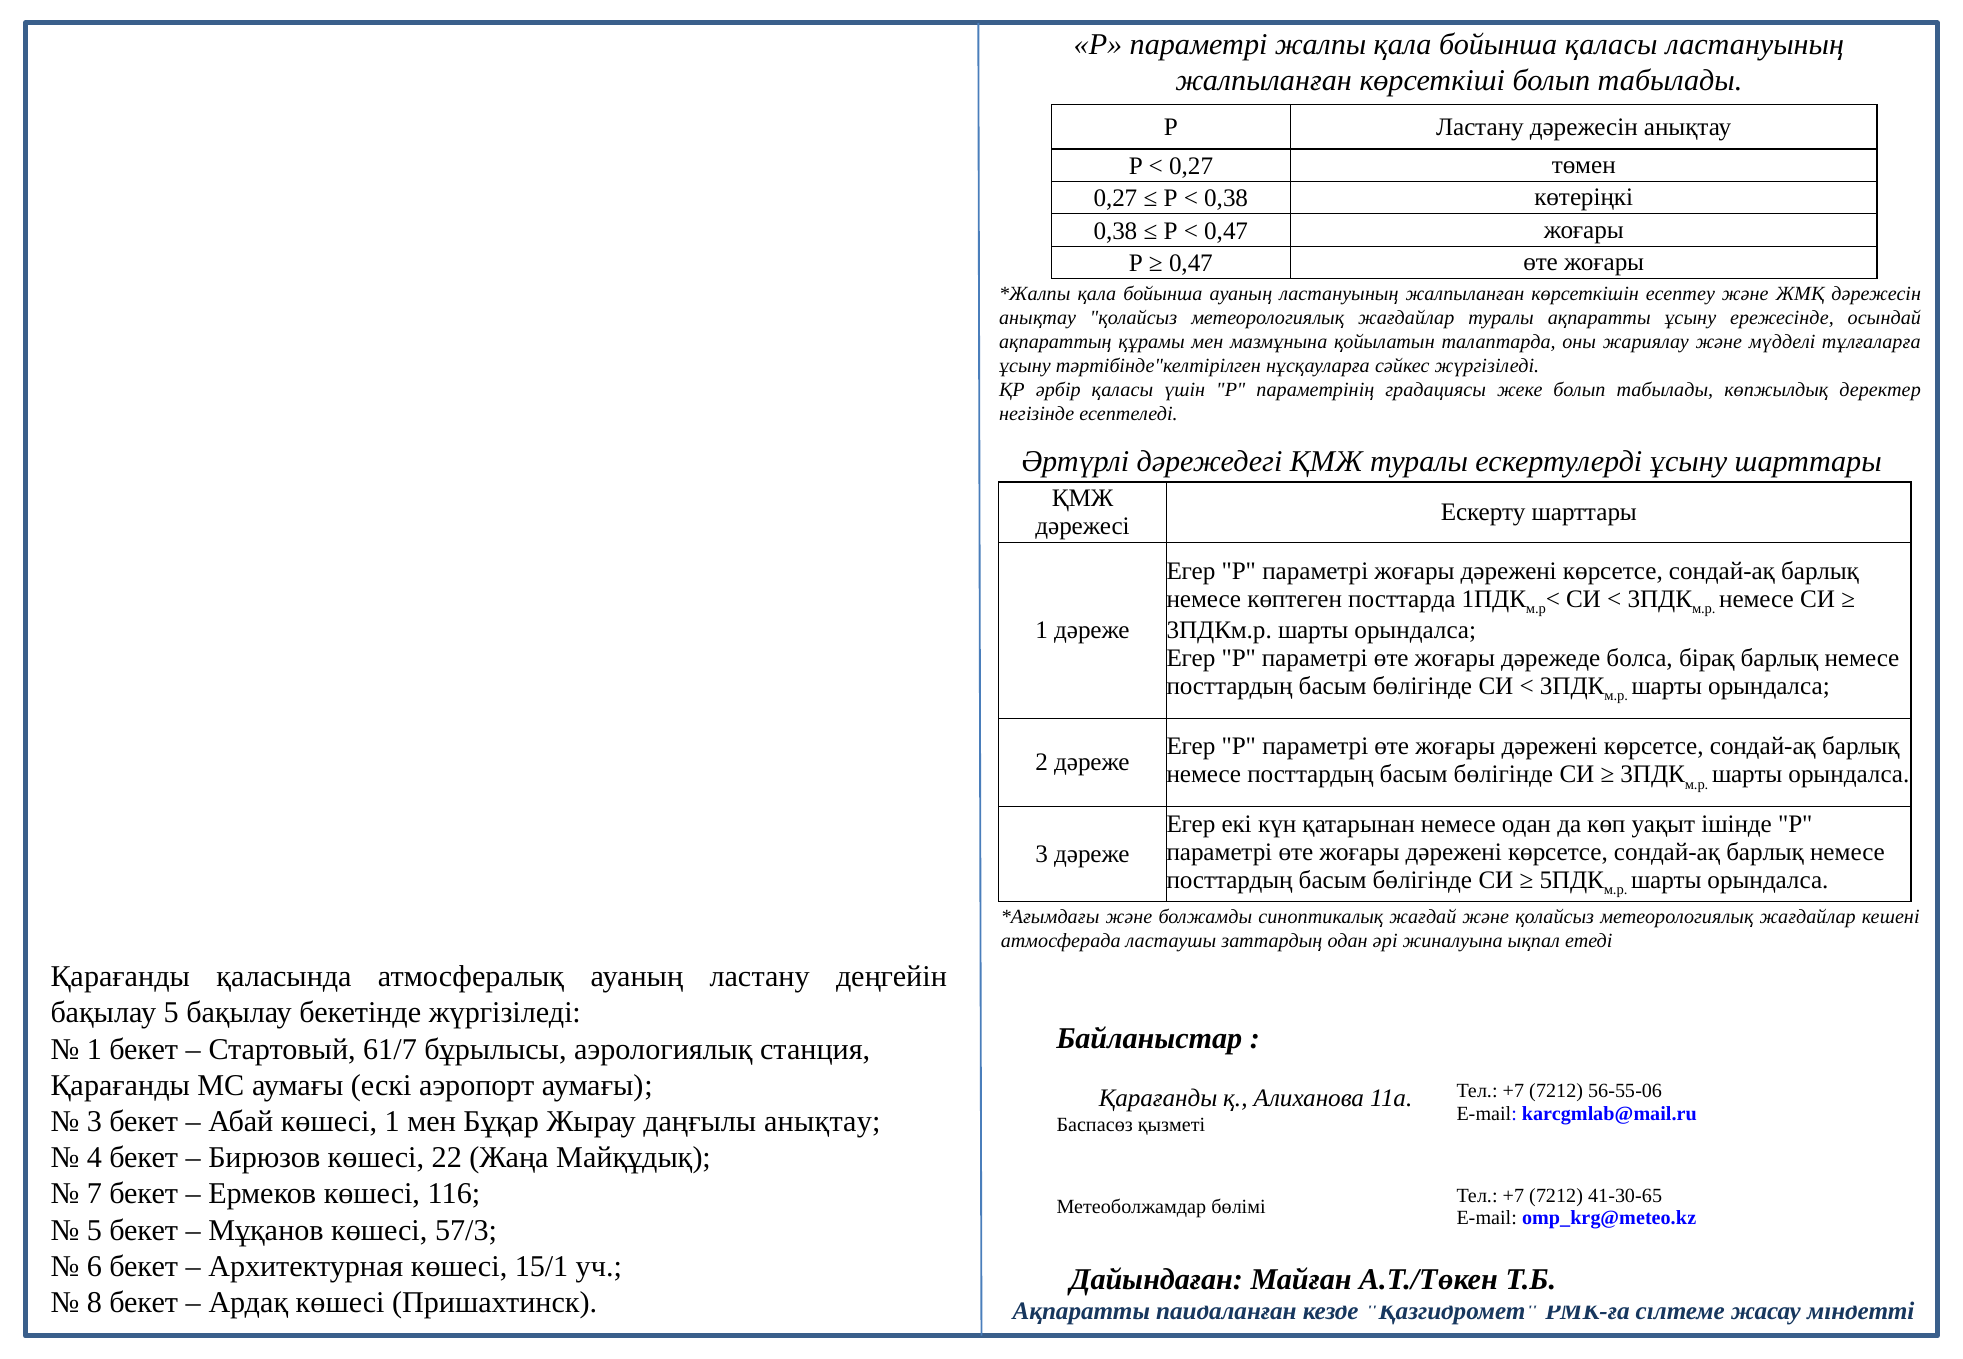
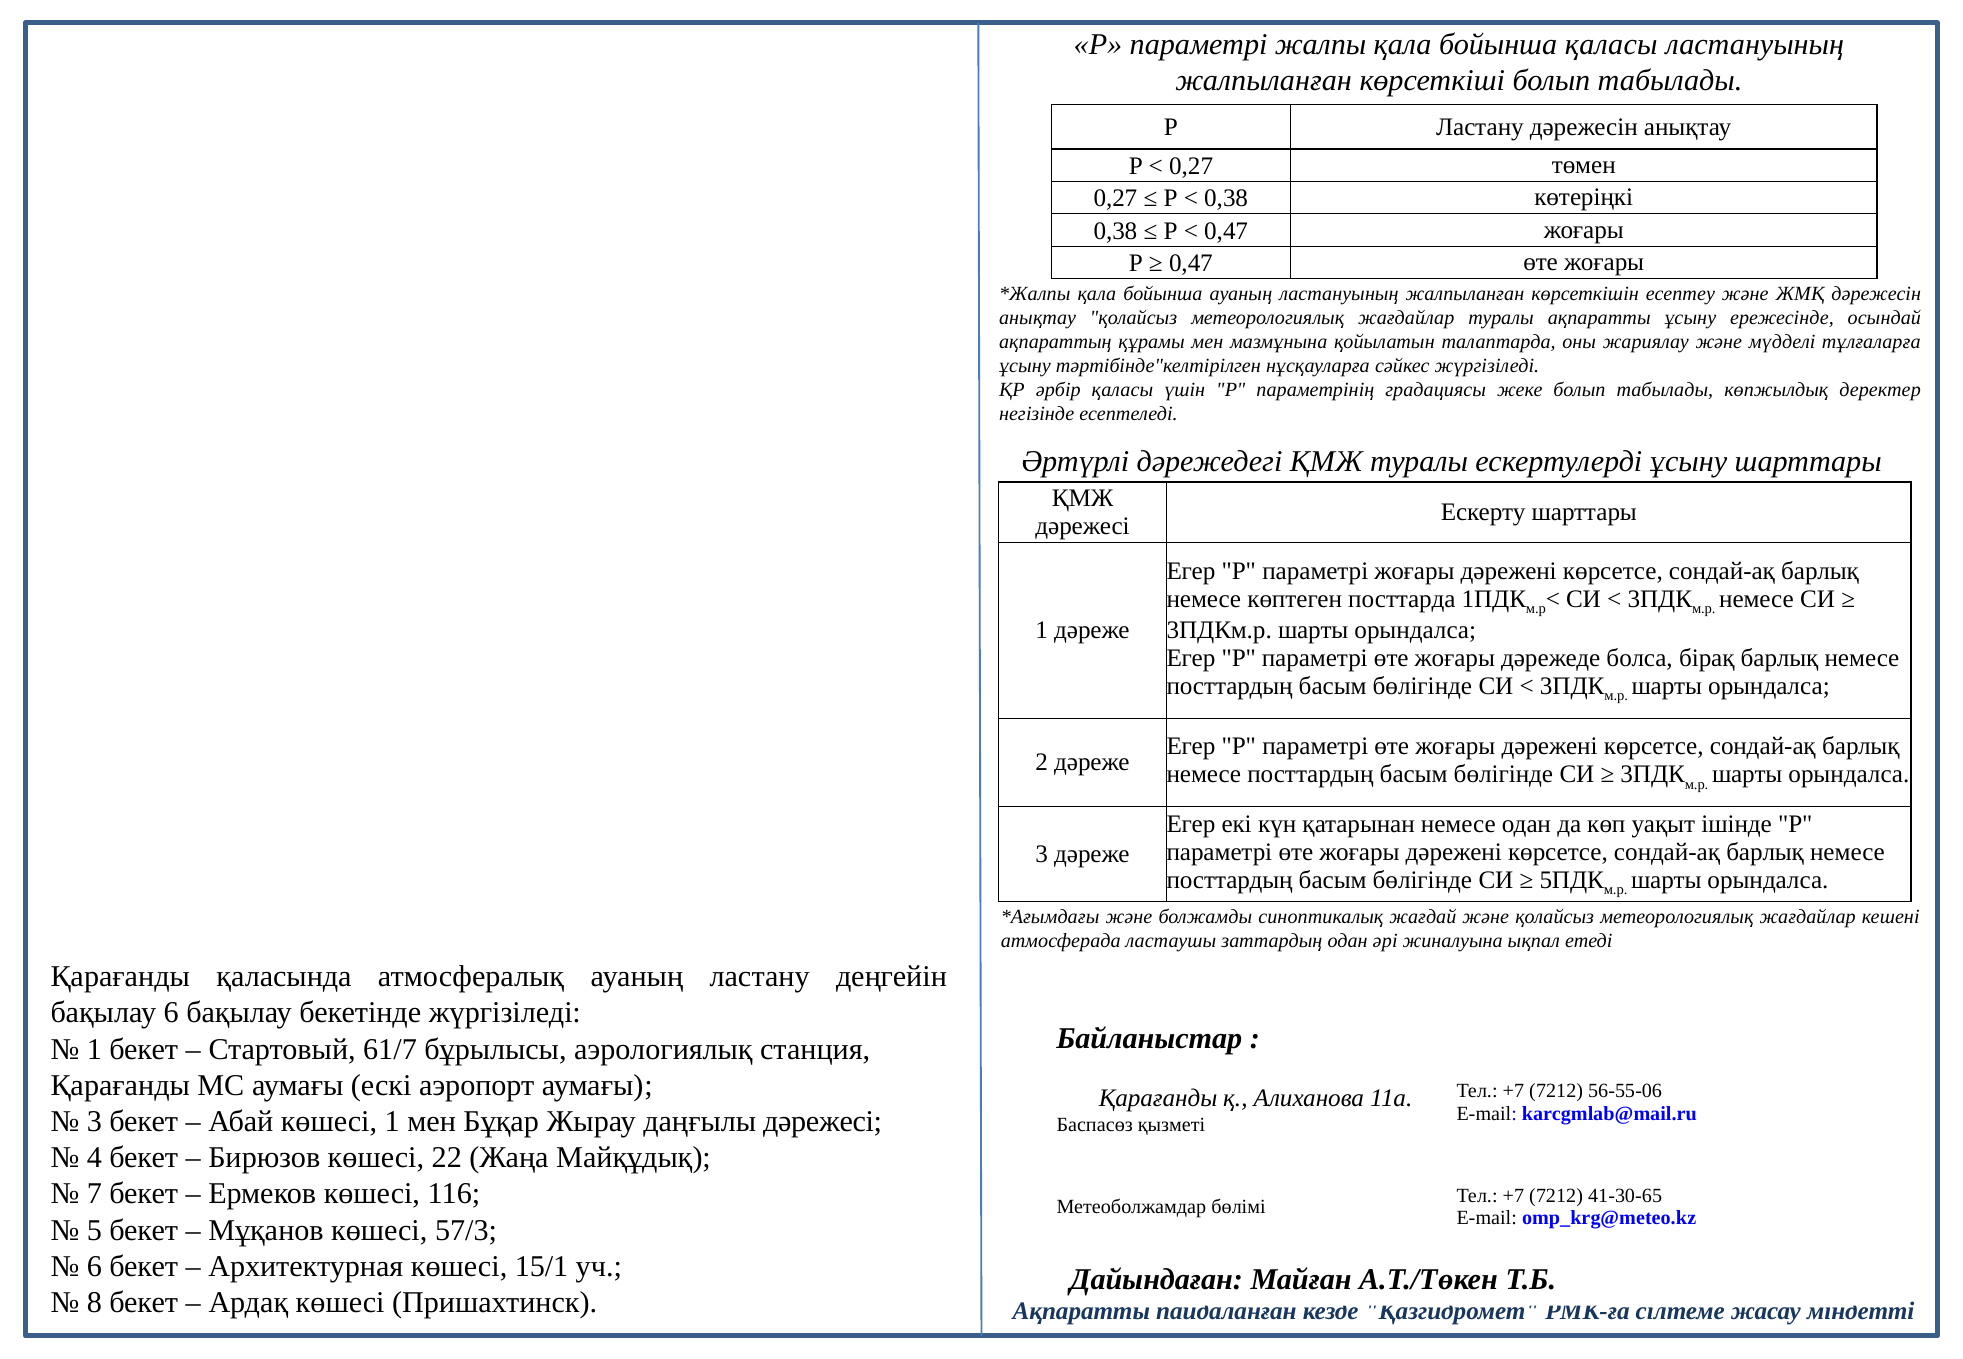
бақылау 5: 5 -> 6 (171, 1013)
даңғылы анықтау: анықтау -> дәрежесі (823, 1122)
